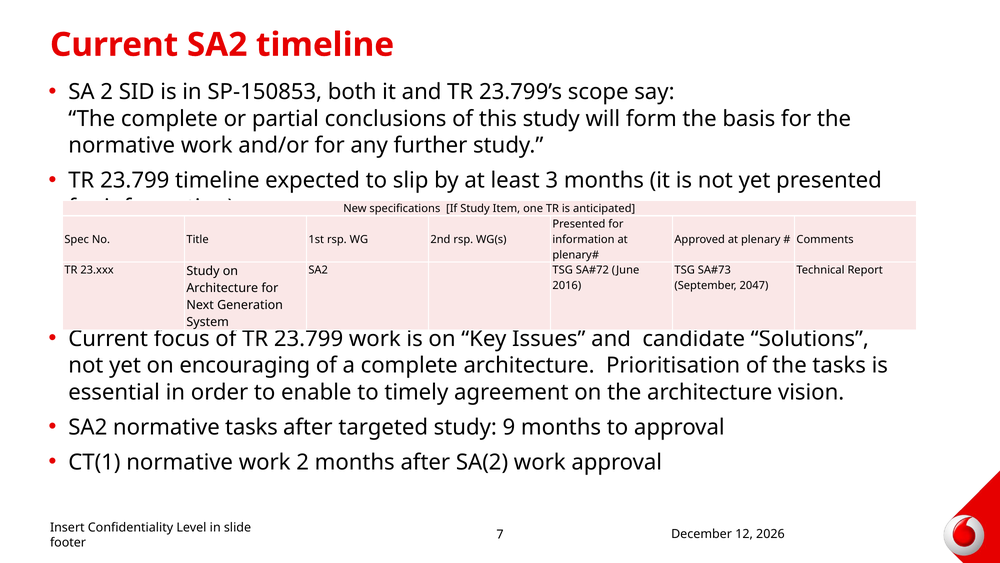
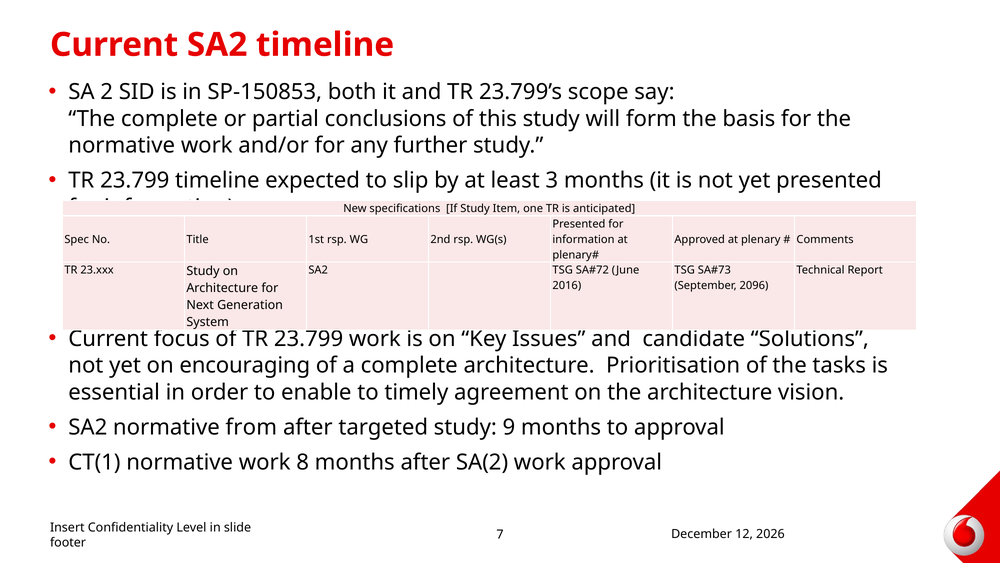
2047: 2047 -> 2096 (754, 285)
normative tasks: tasks -> from (251, 427)
work 2: 2 -> 8 (303, 462)
